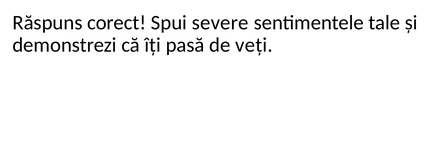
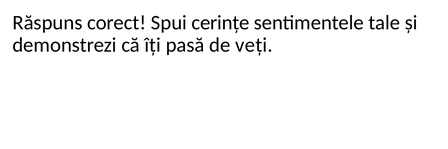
severe: severe -> cerințe (220, 23)
